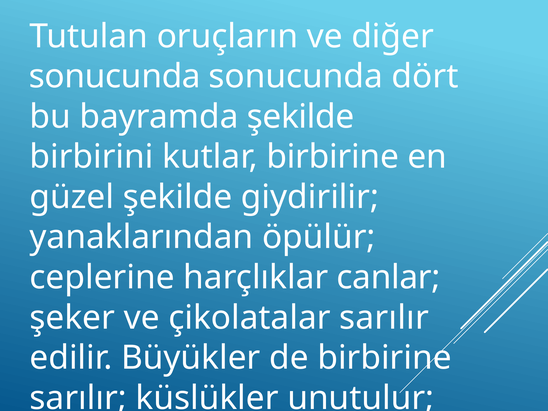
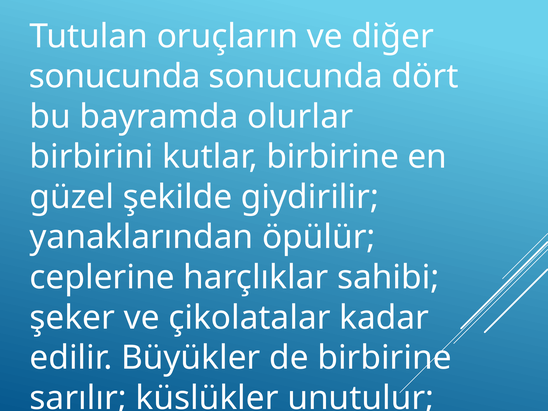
bayramda şekilde: şekilde -> olurlar (300, 117)
canlar: canlar -> sahibi (388, 277)
çikolatalar sarılır: sarılır -> kadar (384, 318)
